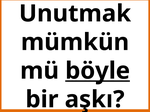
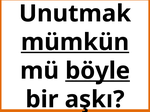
mümkün underline: none -> present (75, 42)
